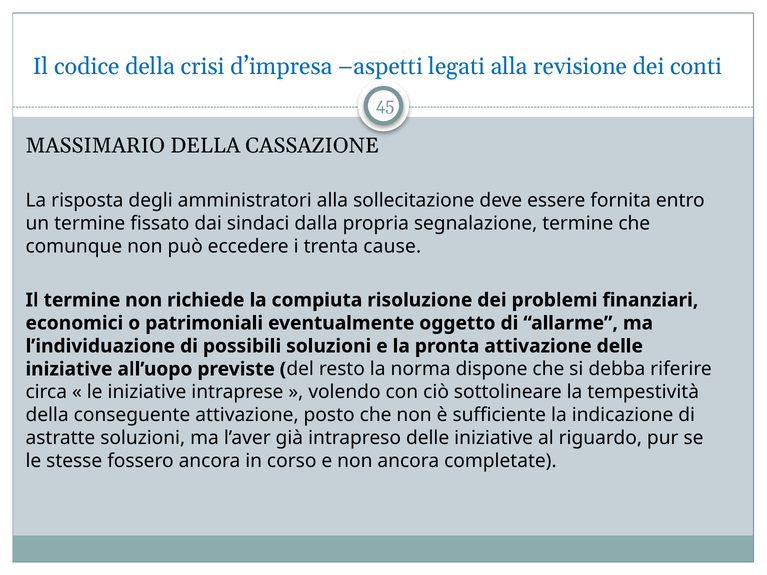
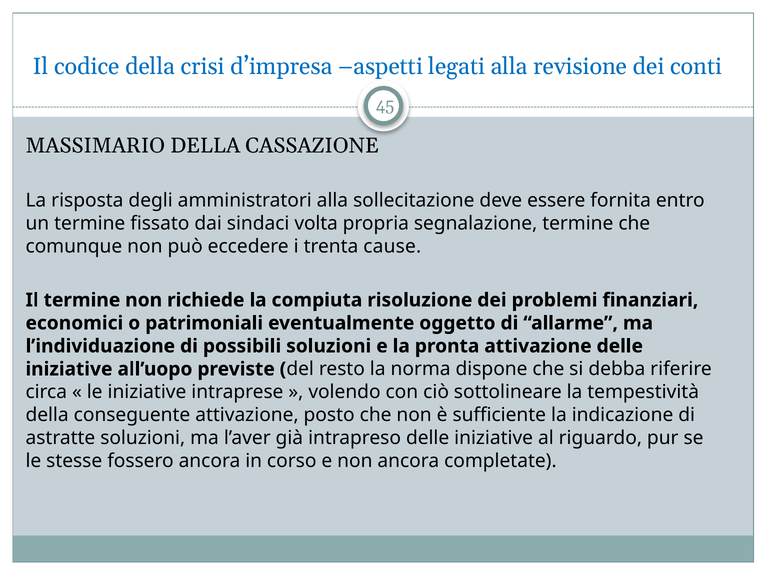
dalla: dalla -> volta (316, 224)
